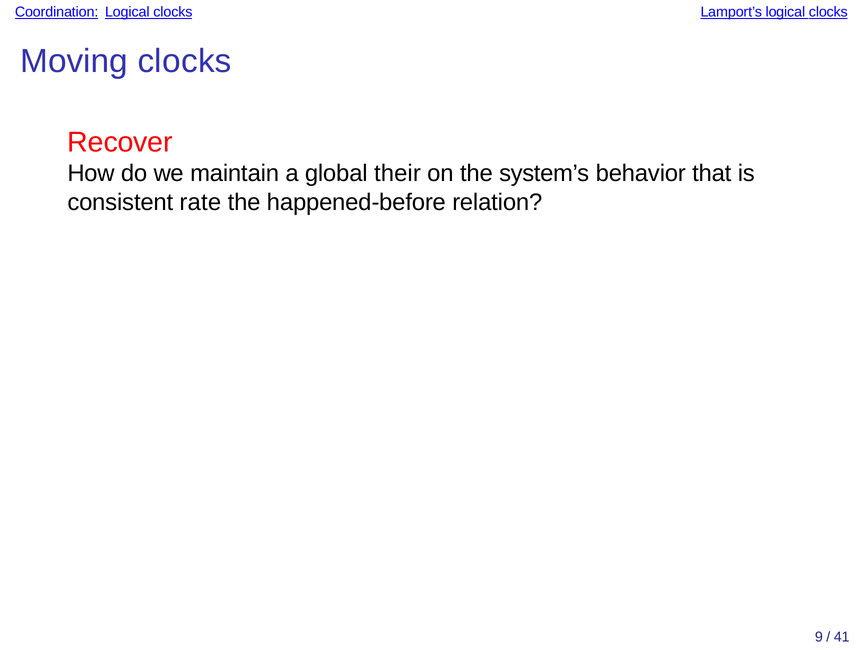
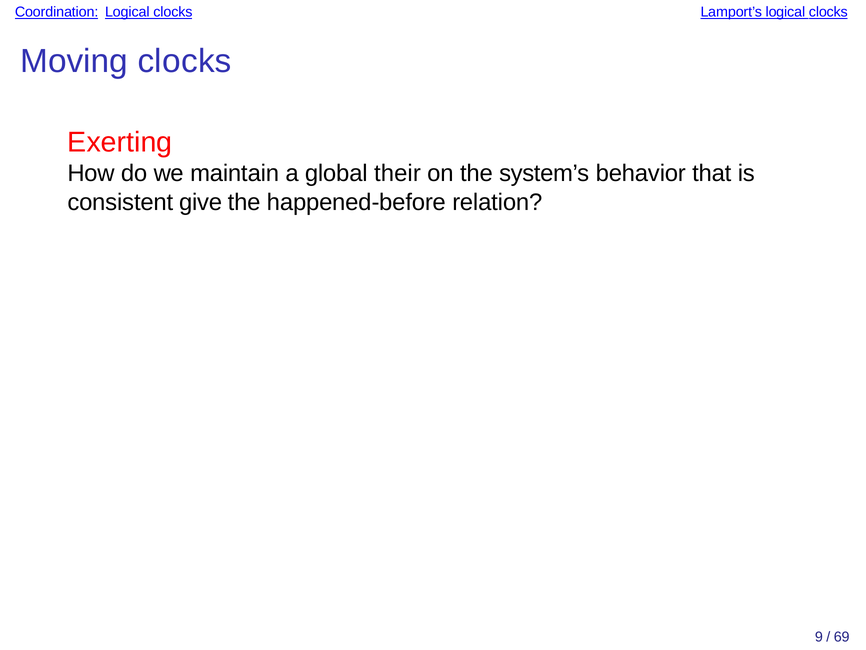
Recover: Recover -> Exerting (120, 142)
rate: rate -> give (201, 202)
41: 41 -> 69 (842, 637)
